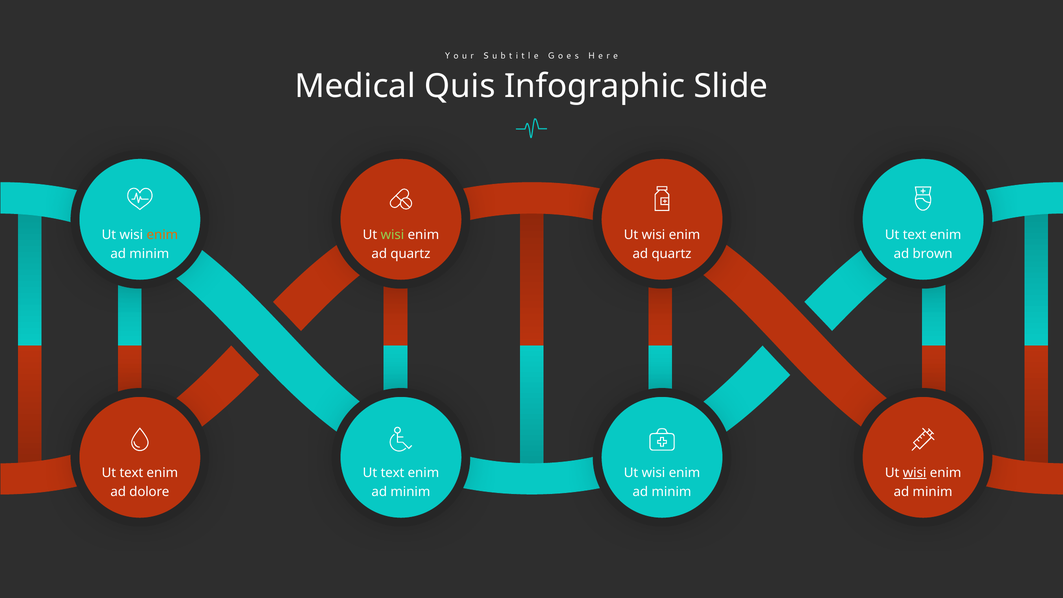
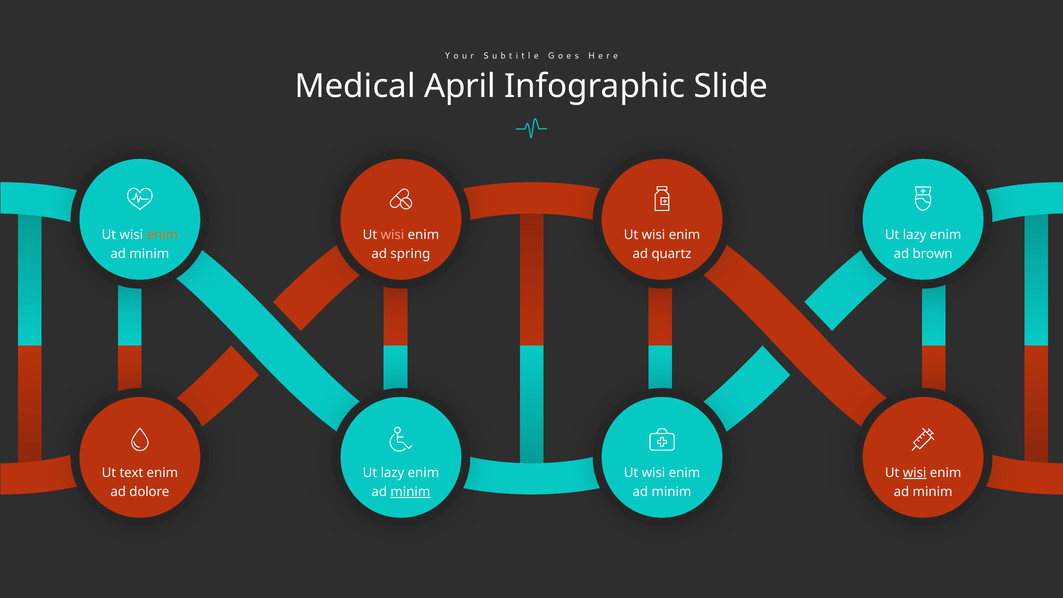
Quis: Quis -> April (460, 86)
wisi colour: light green -> pink (392, 235)
text: text -> lazy (915, 235)
quartz: quartz -> spring (410, 254)
text: text -> lazy (392, 473)
minim underline: none -> present (410, 492)
